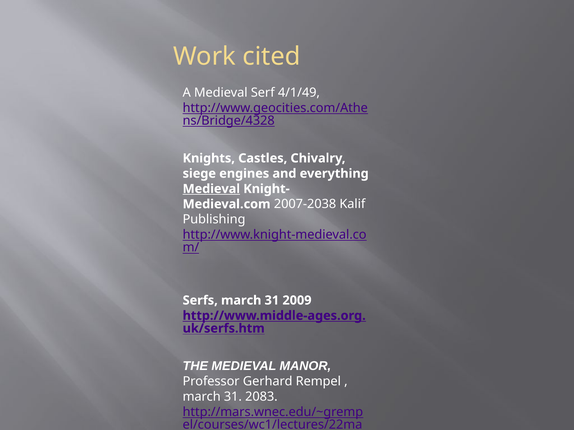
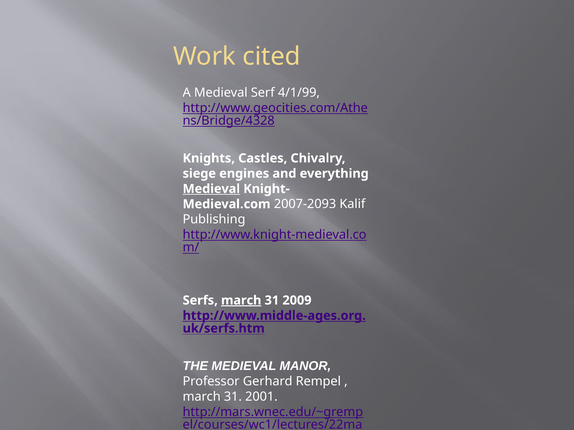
4/1/49: 4/1/49 -> 4/1/99 (299, 93)
2007-2038: 2007-2038 -> 2007-2093 (305, 204)
march underline: none -> present (241, 301)
2083: 2083 -> 2001 (261, 397)
